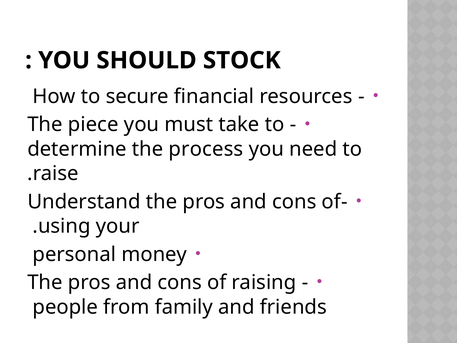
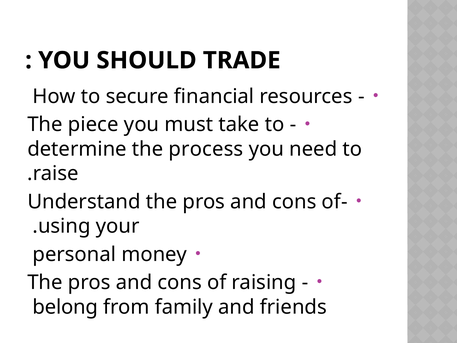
STOCK: STOCK -> TRADE (242, 60)
people: people -> belong (65, 307)
